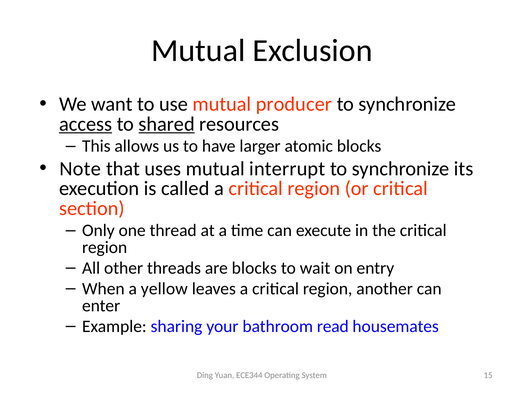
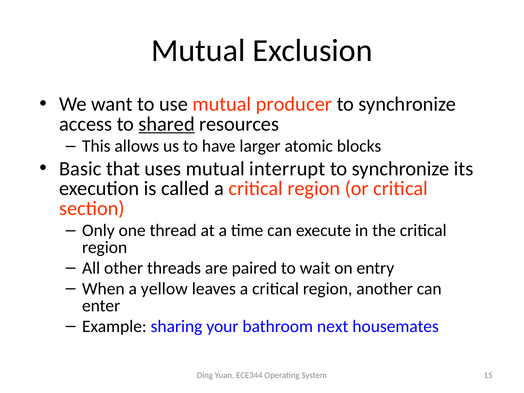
access underline: present -> none (86, 124)
Note: Note -> Basic (80, 169)
are blocks: blocks -> paired (254, 268)
read: read -> next (333, 326)
